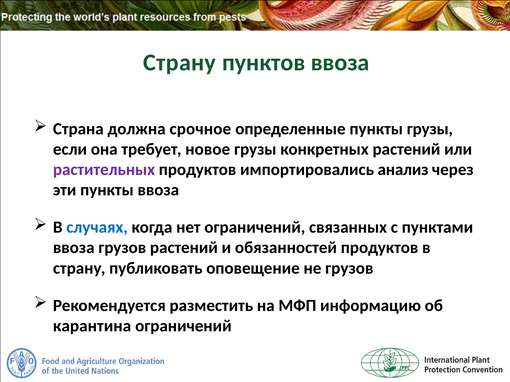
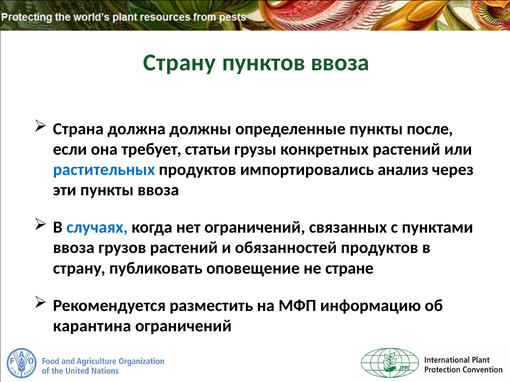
срочное: срочное -> должны (200, 129)
пункты грузы: грузы -> после (430, 129)
новое: новое -> статьи (208, 149)
растительных colour: purple -> blue (104, 170)
не грузов: грузов -> стране (349, 268)
